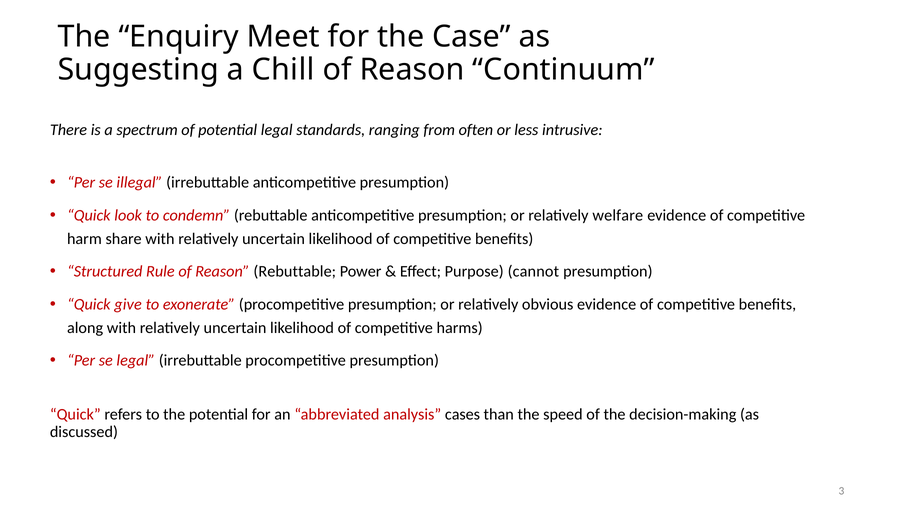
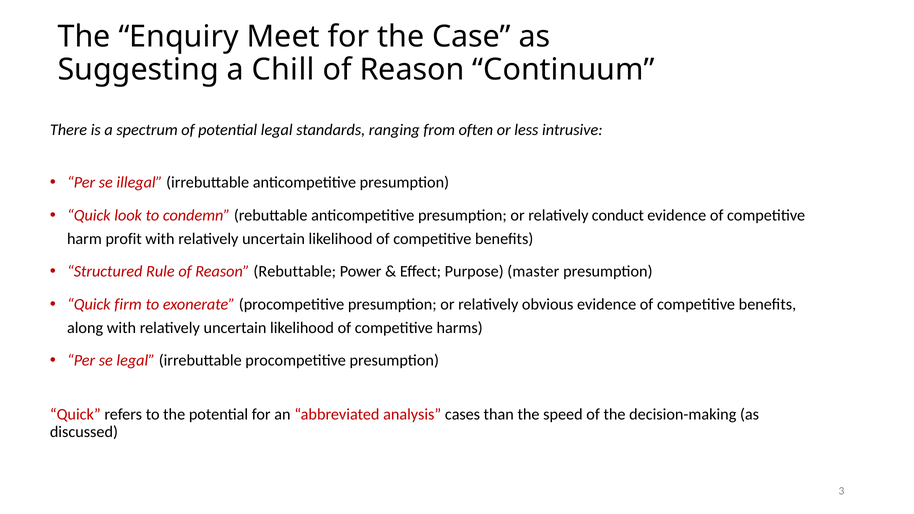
welfare: welfare -> conduct (618, 215)
share: share -> profit (124, 239)
cannot: cannot -> master (533, 272)
give: give -> firm (128, 305)
